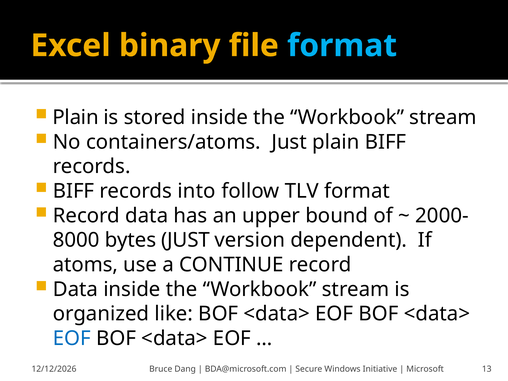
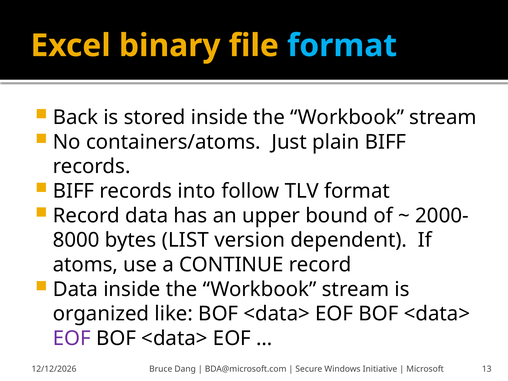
Plain: Plain -> Back (75, 117)
bytes JUST: JUST -> LIST (185, 240)
EOF colour: blue -> purple (72, 338)
